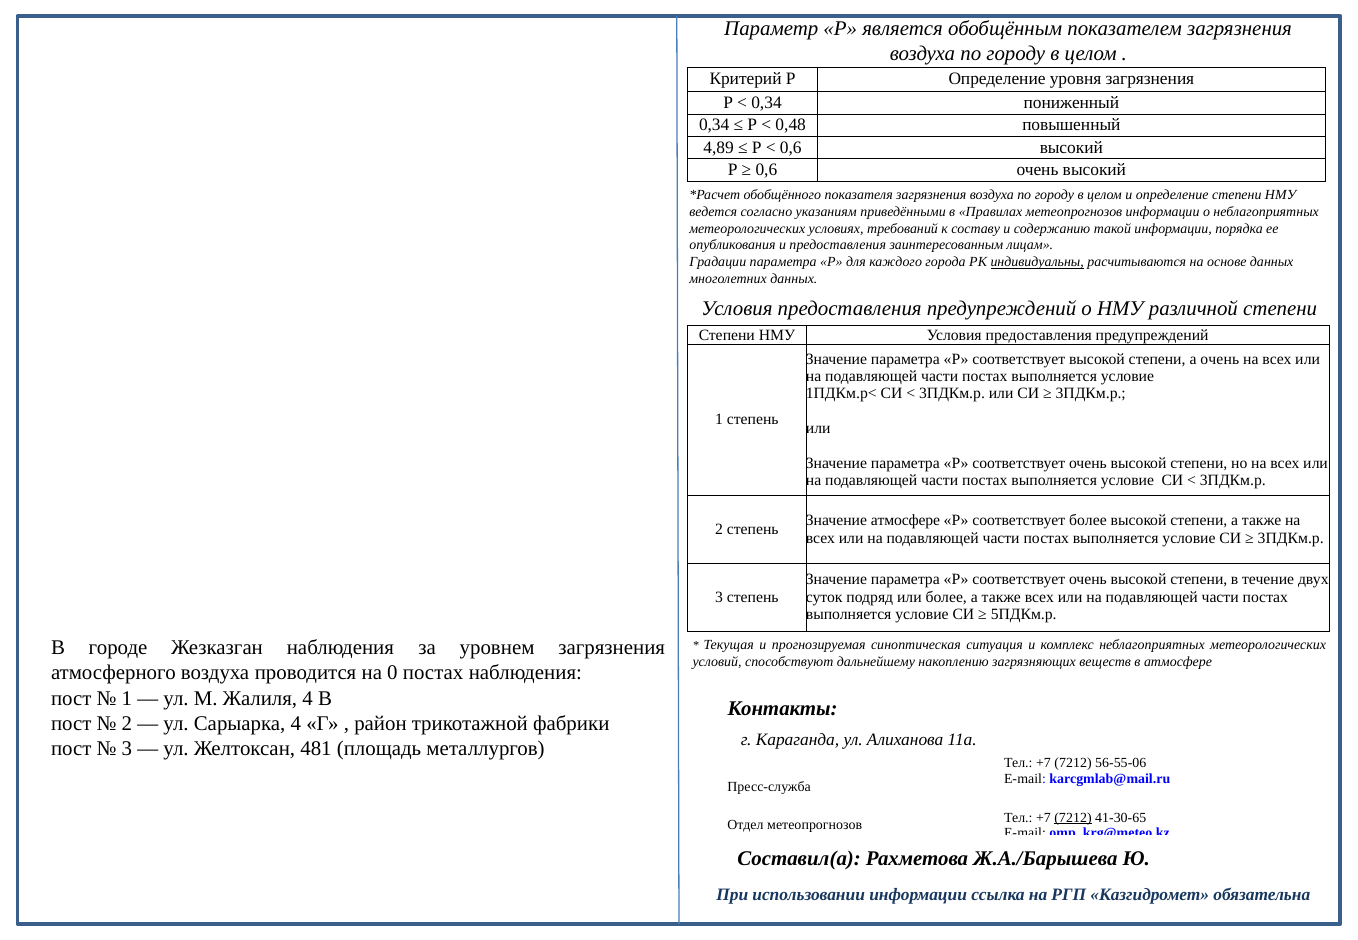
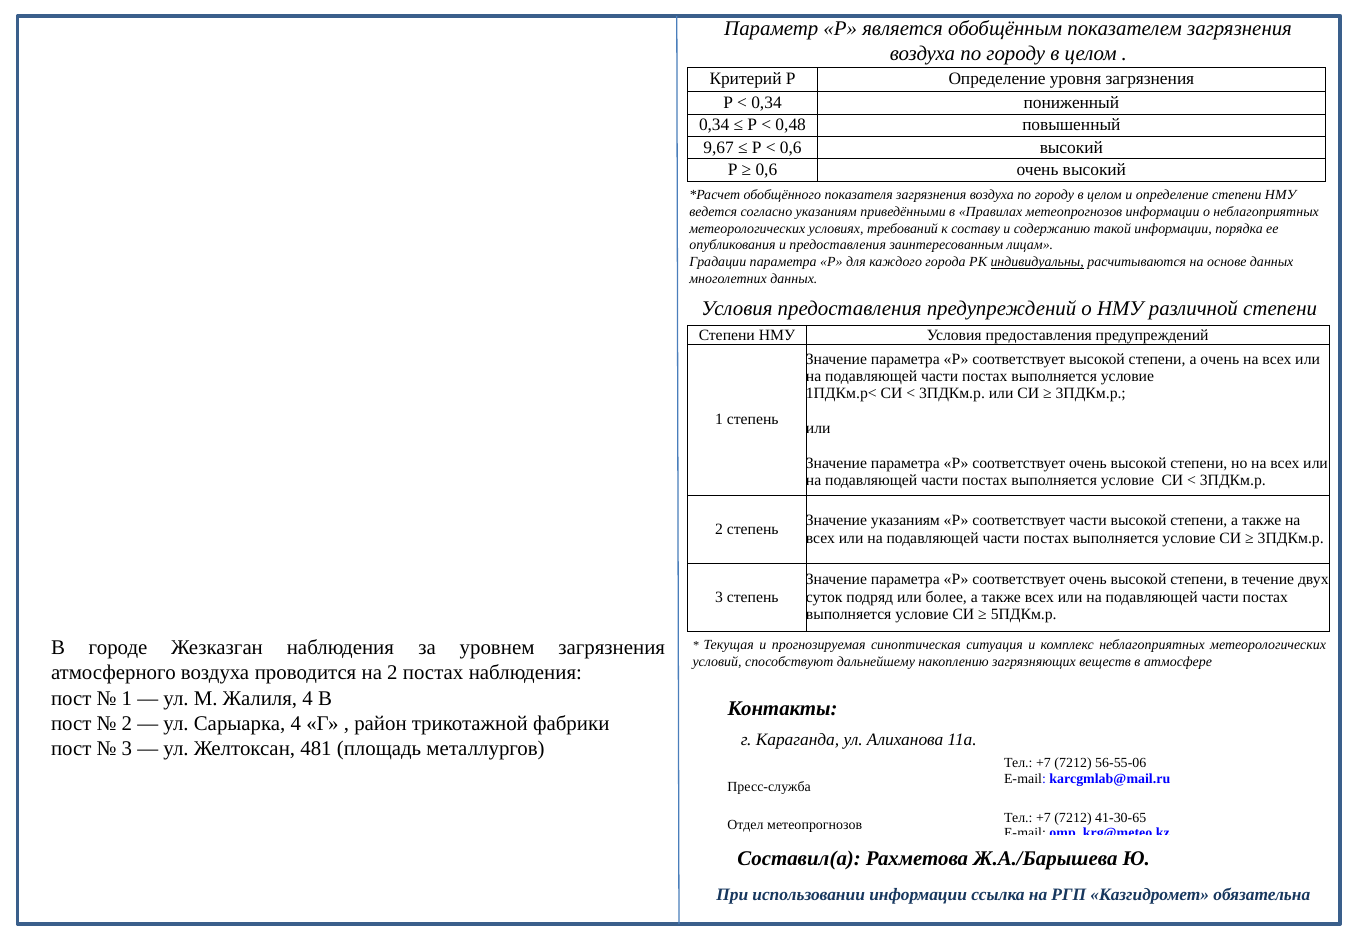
4,89: 4,89 -> 9,67 (719, 148)
Значение атмосфере: атмосфере -> указаниям (905, 521)
соответствует более: более -> части (1088, 521)
на 0: 0 -> 2 (392, 673)
7212 underline: present -> none (1073, 818)
